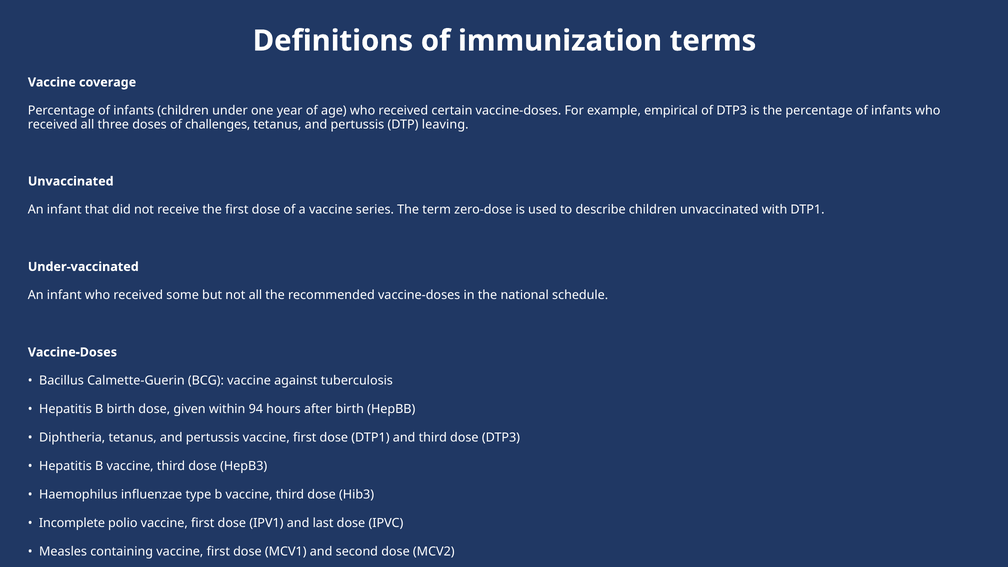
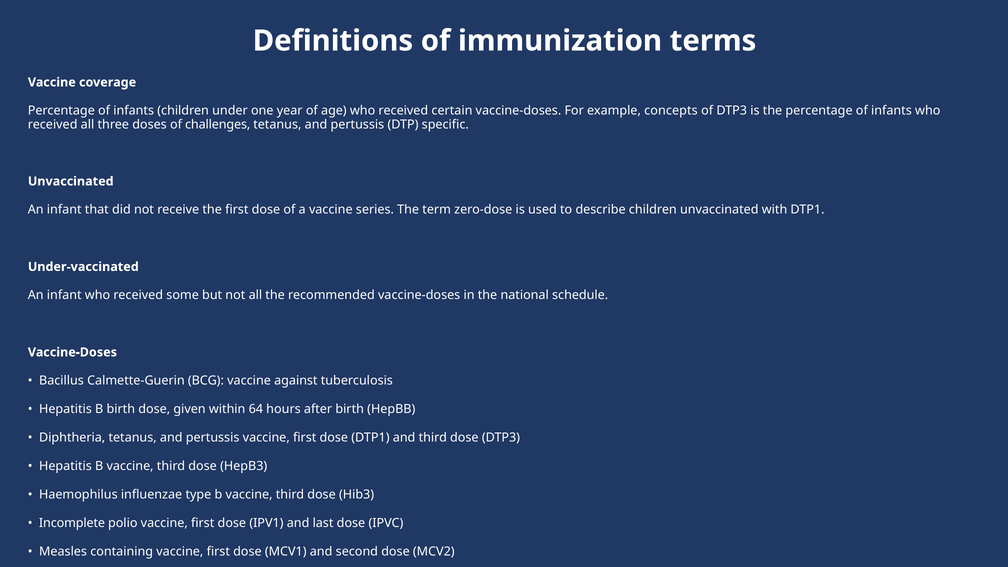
empirical: empirical -> concepts (671, 111)
leaving: leaving -> specific (445, 124)
94: 94 -> 64 (256, 409)
